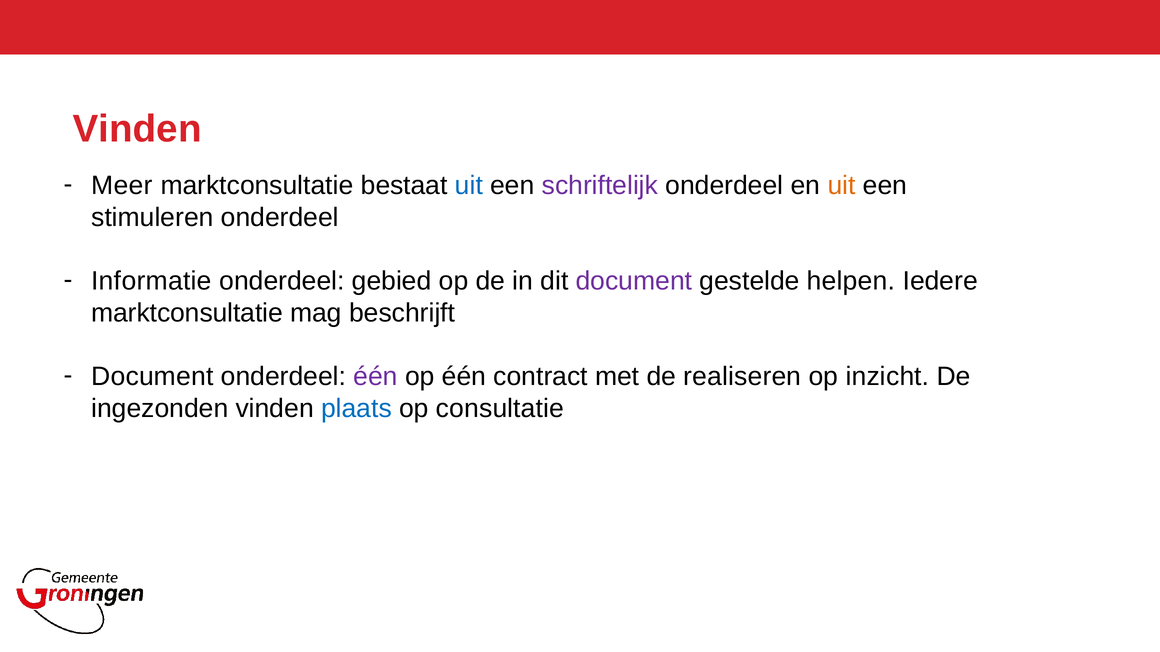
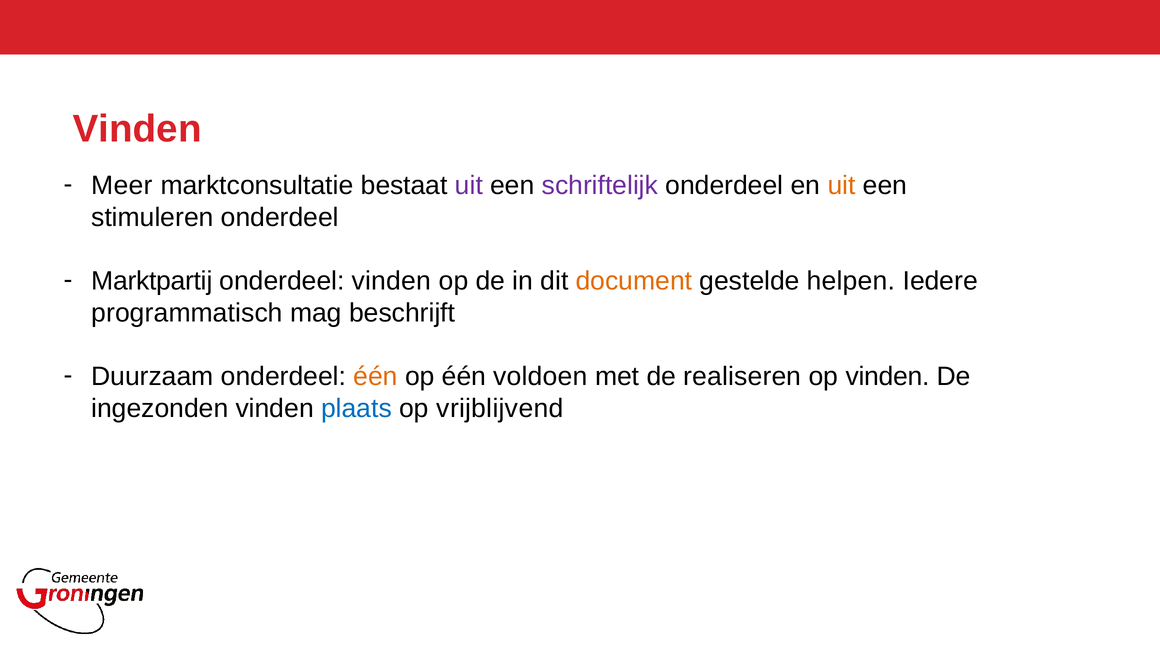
uit colour: blue -> purple (469, 186)
Informatie: Informatie -> Marktpartij (152, 281)
onderdeel gebied: gebied -> vinden (392, 281)
document colour: purple -> orange (634, 281)
marktconsultatie: marktconsultatie -> programmatisch (187, 313)
Document: Document -> Duurzaam (152, 377)
één colour: purple -> orange (376, 377)
contract: contract -> voldoen (540, 377)
op inzicht: inzicht -> vinden (888, 377)
consultatie: consultatie -> vrijblijvend (500, 409)
